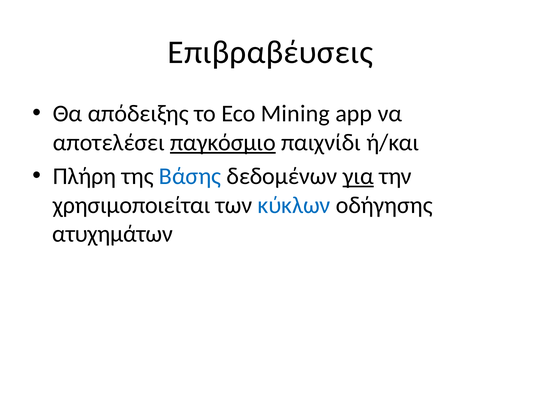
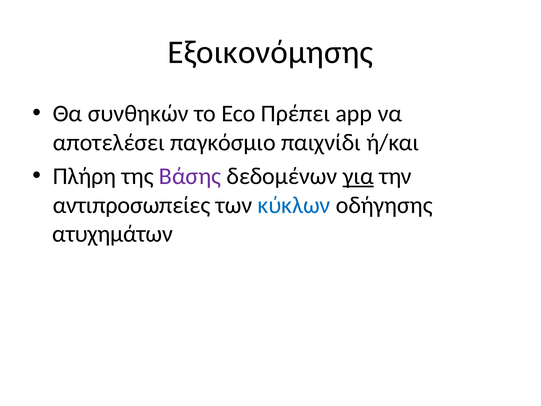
Επιβραβέυσεις: Επιβραβέυσεις -> Εξοικονόμησης (270, 52)
απόδειξης: απόδειξης -> συνθηκών (138, 114)
Mining: Mining -> Πρέπει (295, 114)
παγκόσμιο underline: present -> none (223, 142)
Βάσης colour: blue -> purple (190, 176)
χρησιμοποιείται: χρησιμοποιείται -> αντιπροσωπείες (131, 205)
